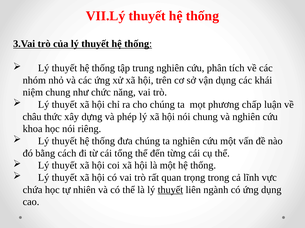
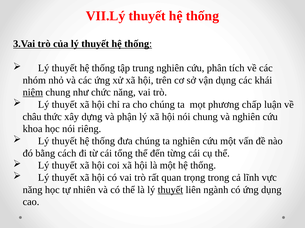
niệm underline: none -> present (33, 93)
phép: phép -> phận (127, 117)
chứa: chứa -> năng (33, 190)
